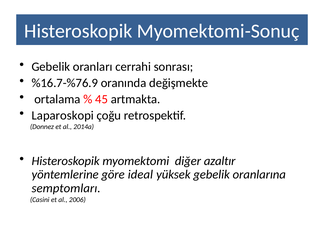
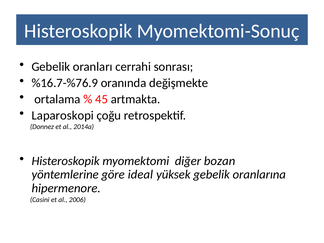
azaltır: azaltır -> bozan (220, 161)
semptomları: semptomları -> hipermenore (66, 188)
